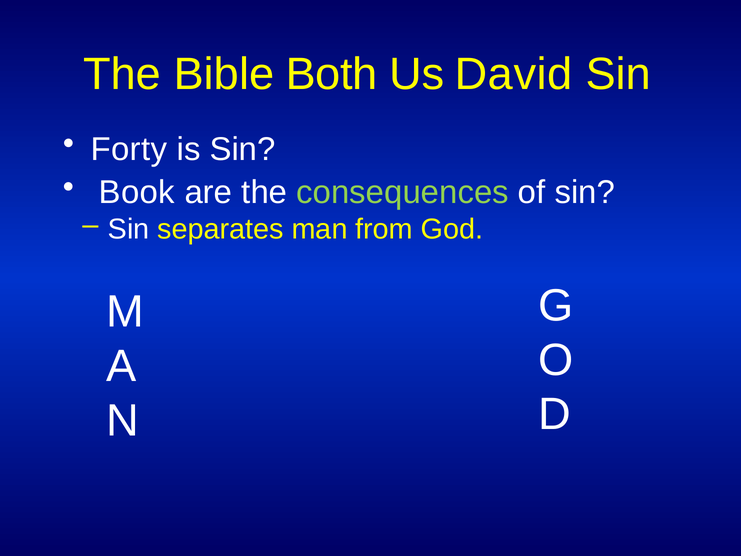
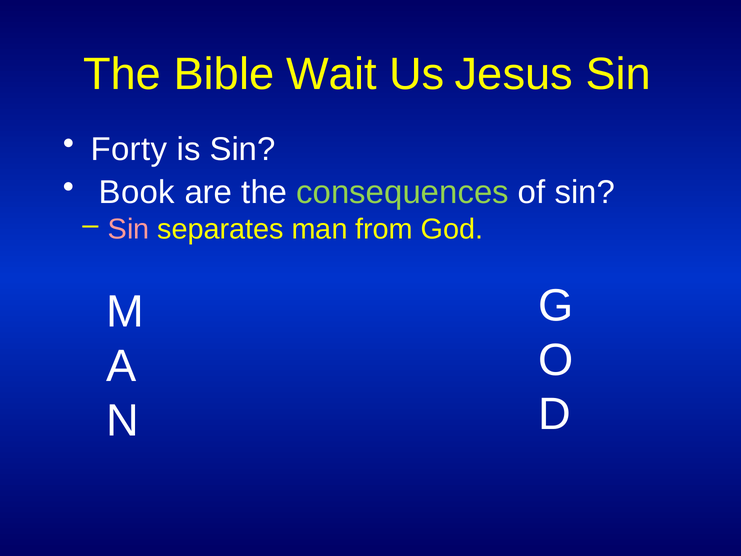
Both: Both -> Wait (331, 74)
David: David -> Jesus (514, 74)
Sin colour: white -> pink (129, 229)
